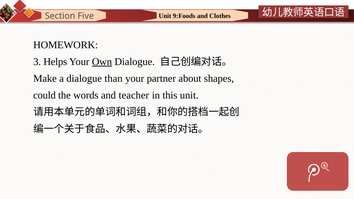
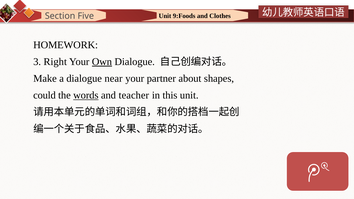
Helps: Helps -> Right (55, 62)
than: than -> near (114, 79)
words underline: none -> present (86, 95)
